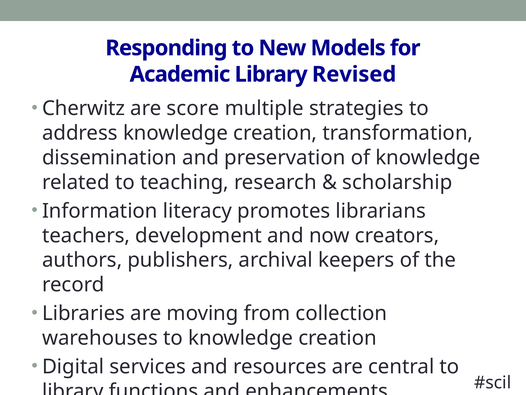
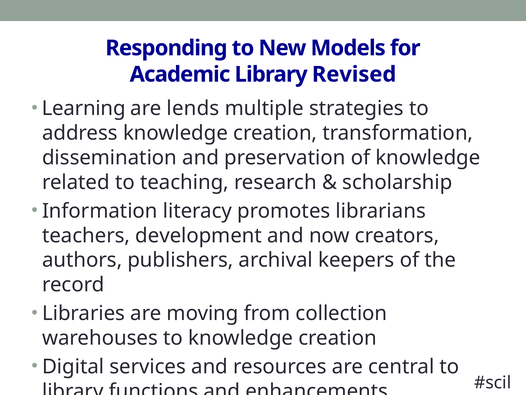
Cherwitz: Cherwitz -> Learning (84, 108)
score: score -> lends (193, 108)
